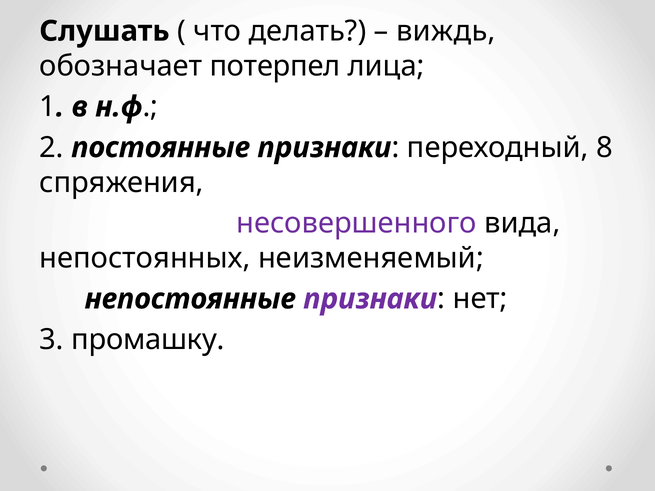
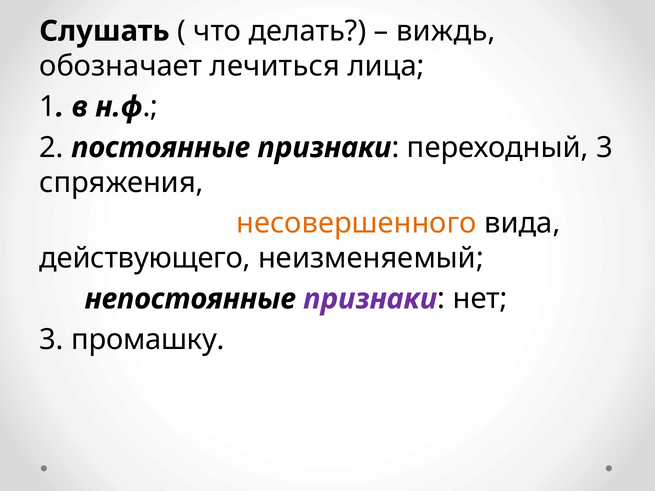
потерпел: потерпел -> лечиться (275, 66)
переходный 8: 8 -> 3 (605, 148)
несовершенного colour: purple -> orange (356, 223)
непостоянных: непостоянных -> действующего (145, 258)
